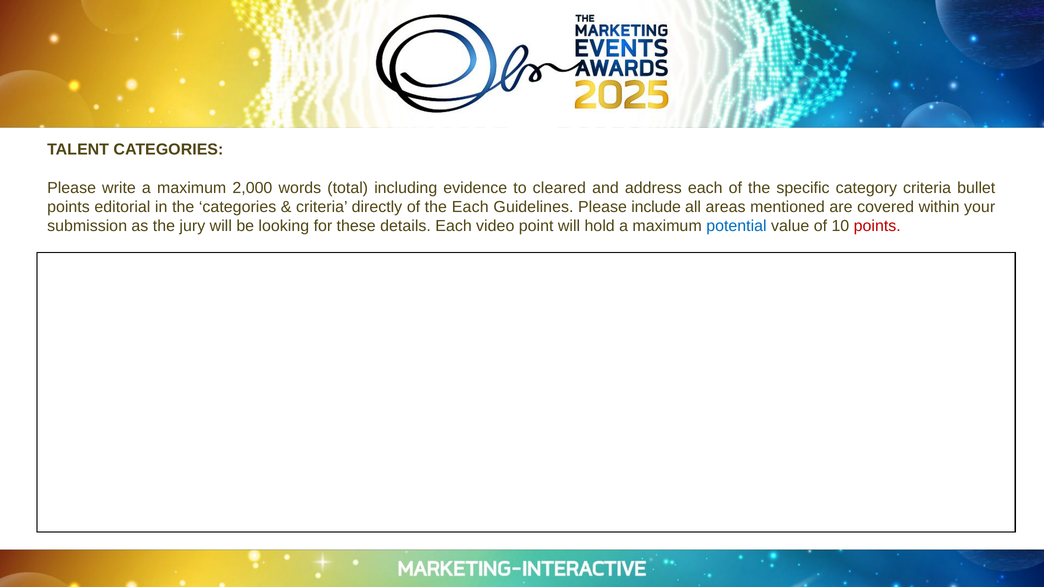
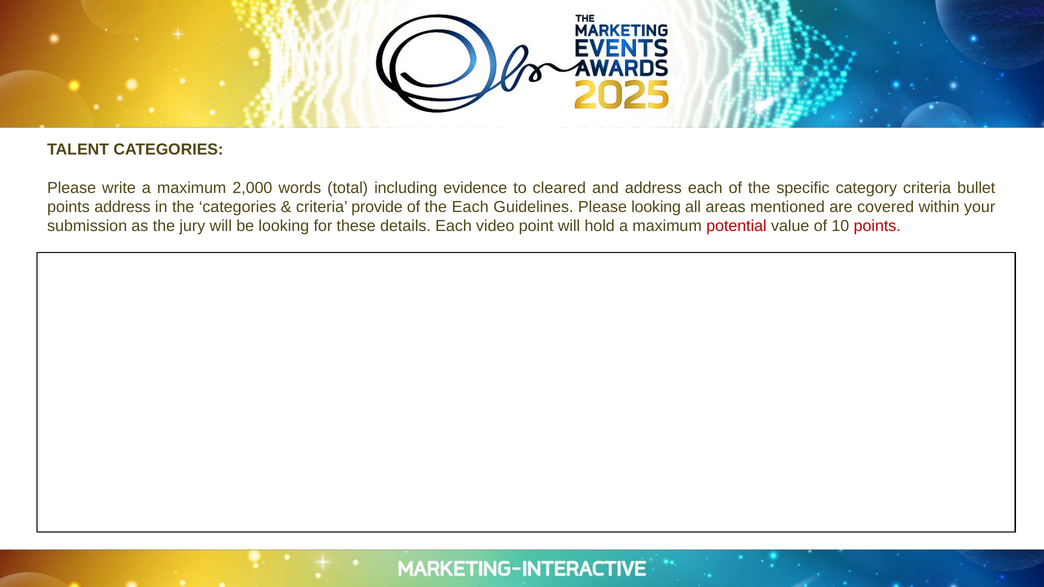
points editorial: editorial -> address (122, 207)
directly: directly -> provide (377, 207)
Please include: include -> looking (656, 207)
potential colour: blue -> red (736, 226)
